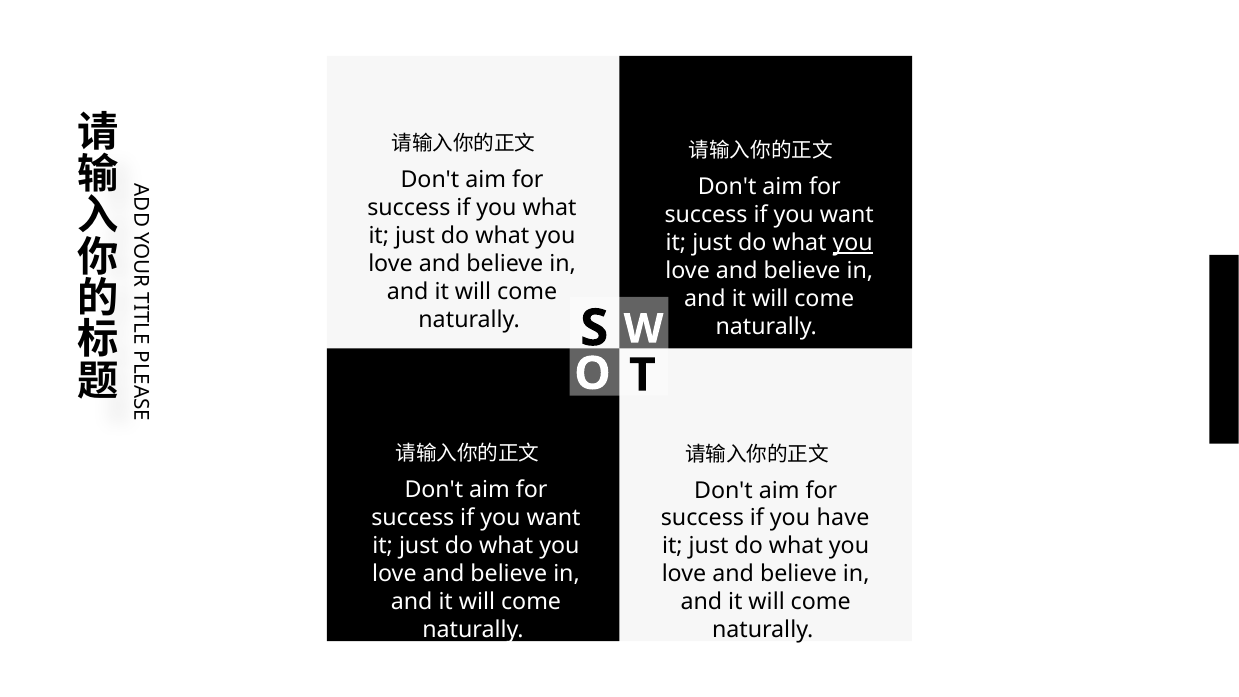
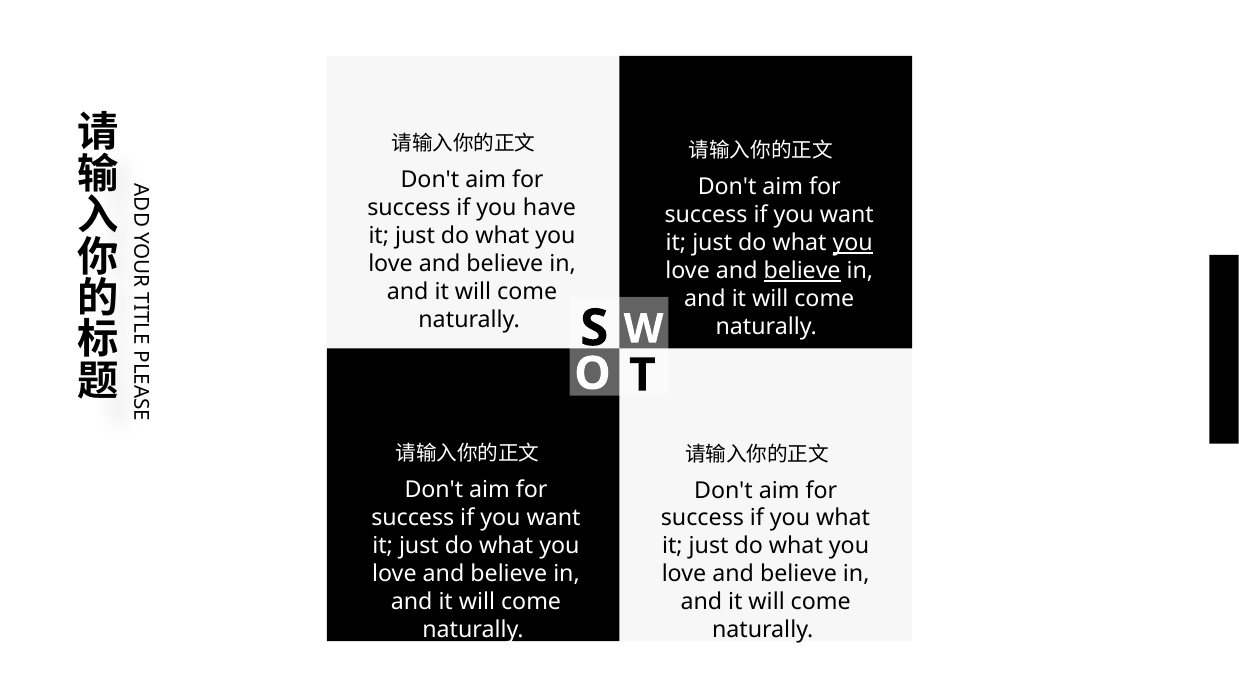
you what: what -> have (549, 208)
believe underline: none -> present (802, 271)
you have: have -> what (843, 518)
